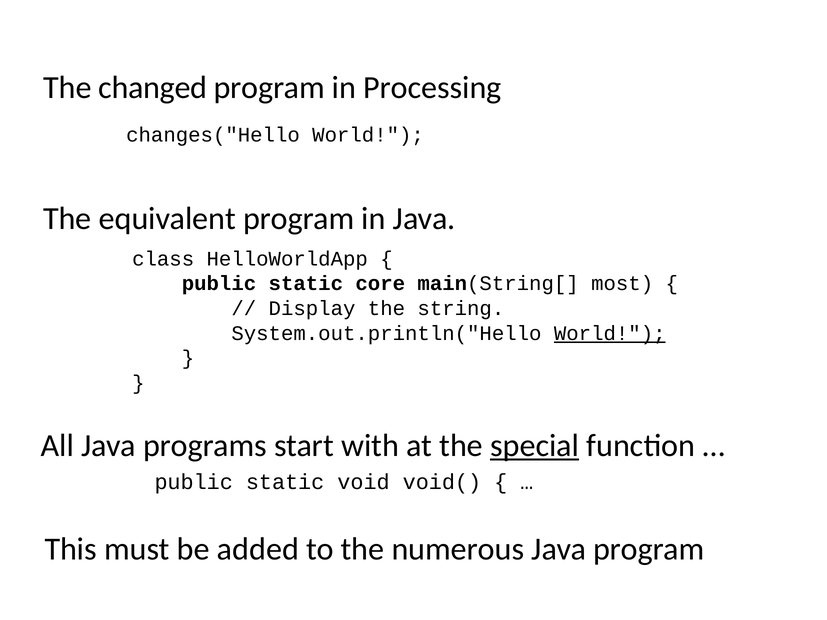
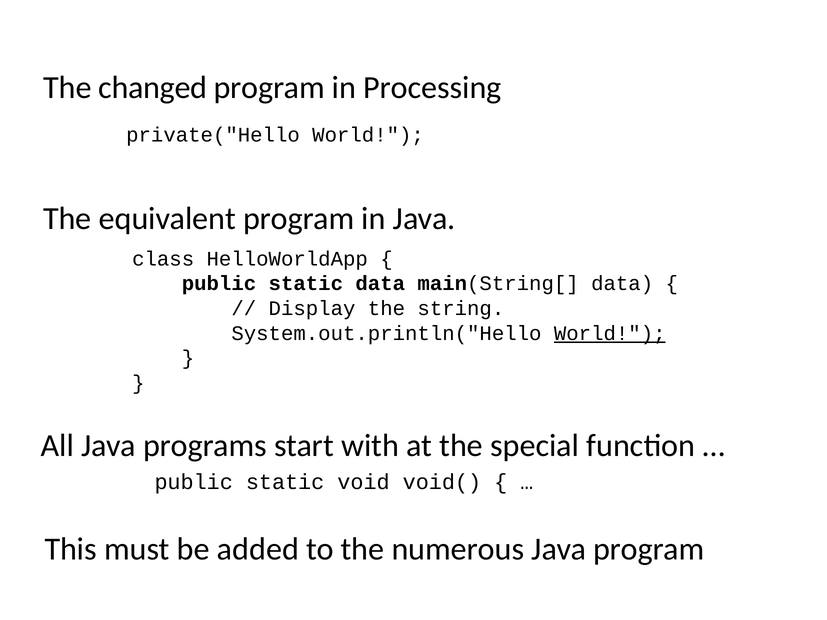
changes("Hello: changes("Hello -> private("Hello (213, 135)
static core: core -> data (380, 284)
main(String[ most: most -> data (622, 284)
special underline: present -> none (535, 446)
